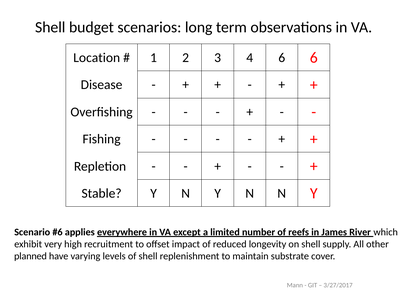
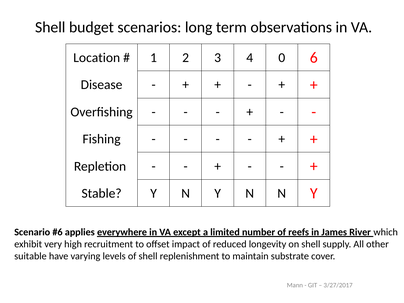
4 6: 6 -> 0 (282, 58)
planned: planned -> suitable (30, 256)
